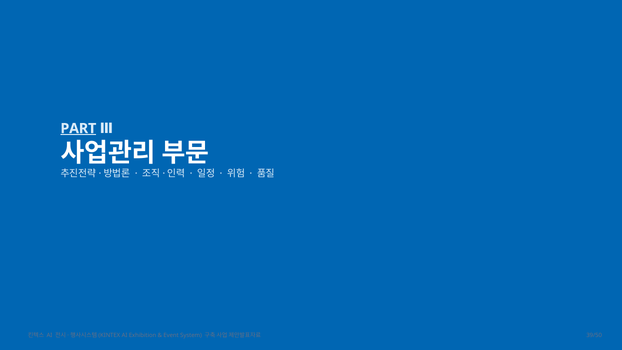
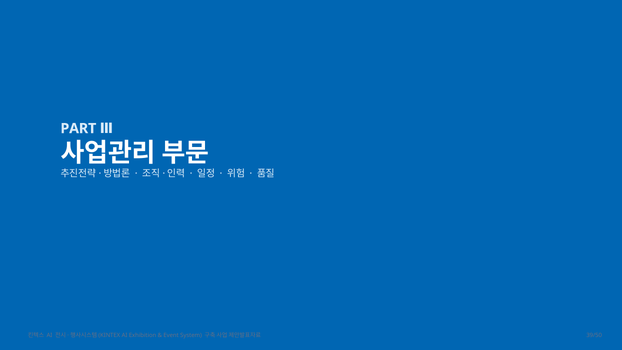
PART underline: present -> none (78, 128)
